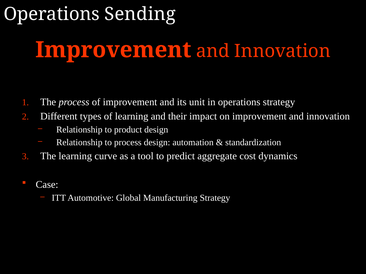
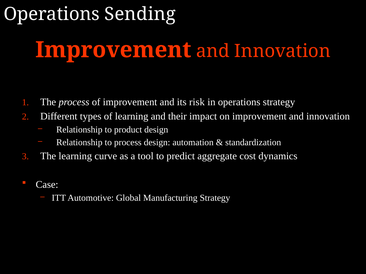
unit: unit -> risk (197, 102)
